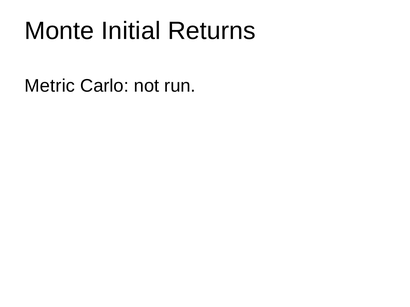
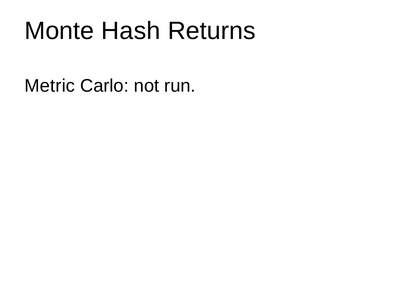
Initial: Initial -> Hash (131, 31)
